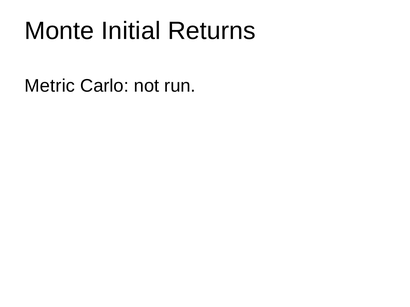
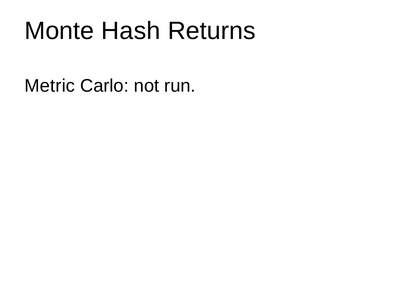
Initial: Initial -> Hash (131, 31)
